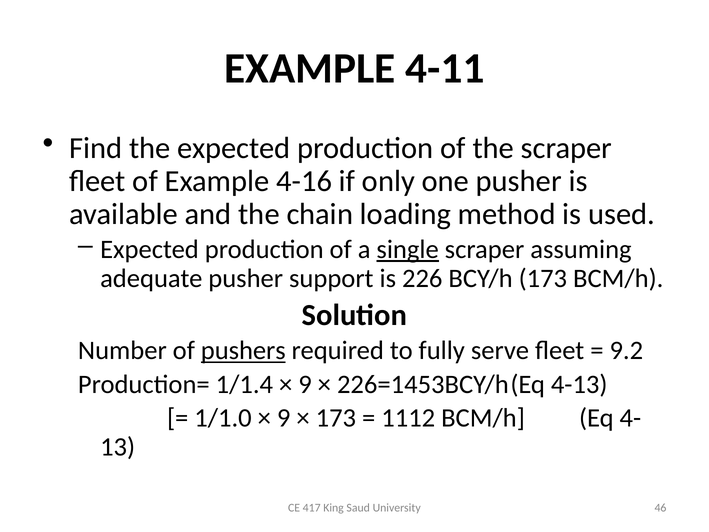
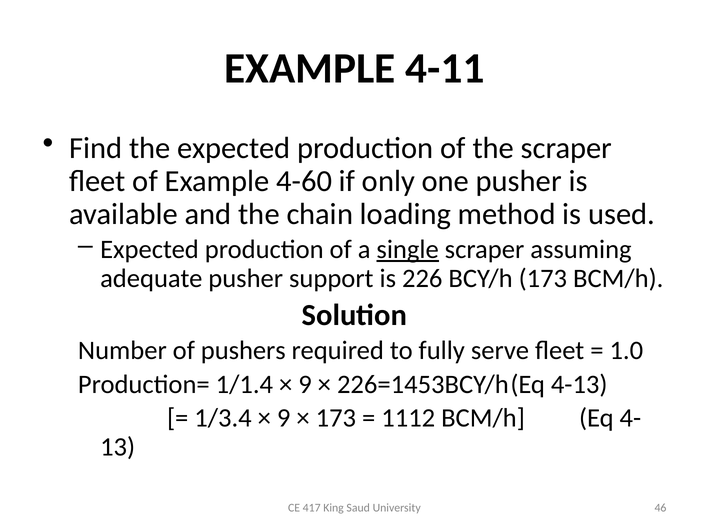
4-16: 4-16 -> 4-60 (304, 181)
pushers underline: present -> none (243, 351)
9.2: 9.2 -> 1.0 (626, 351)
1/1.0: 1/1.0 -> 1/3.4 (223, 418)
